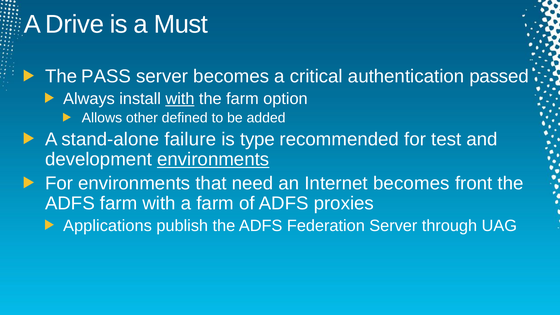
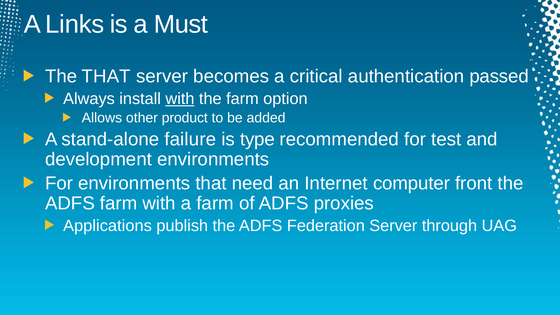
Drive: Drive -> Links (75, 24)
The PASS: PASS -> THAT (106, 77)
defined: defined -> product (185, 118)
environments underline: present -> none (213, 159)
Internet becomes: becomes -> computer (411, 183)
